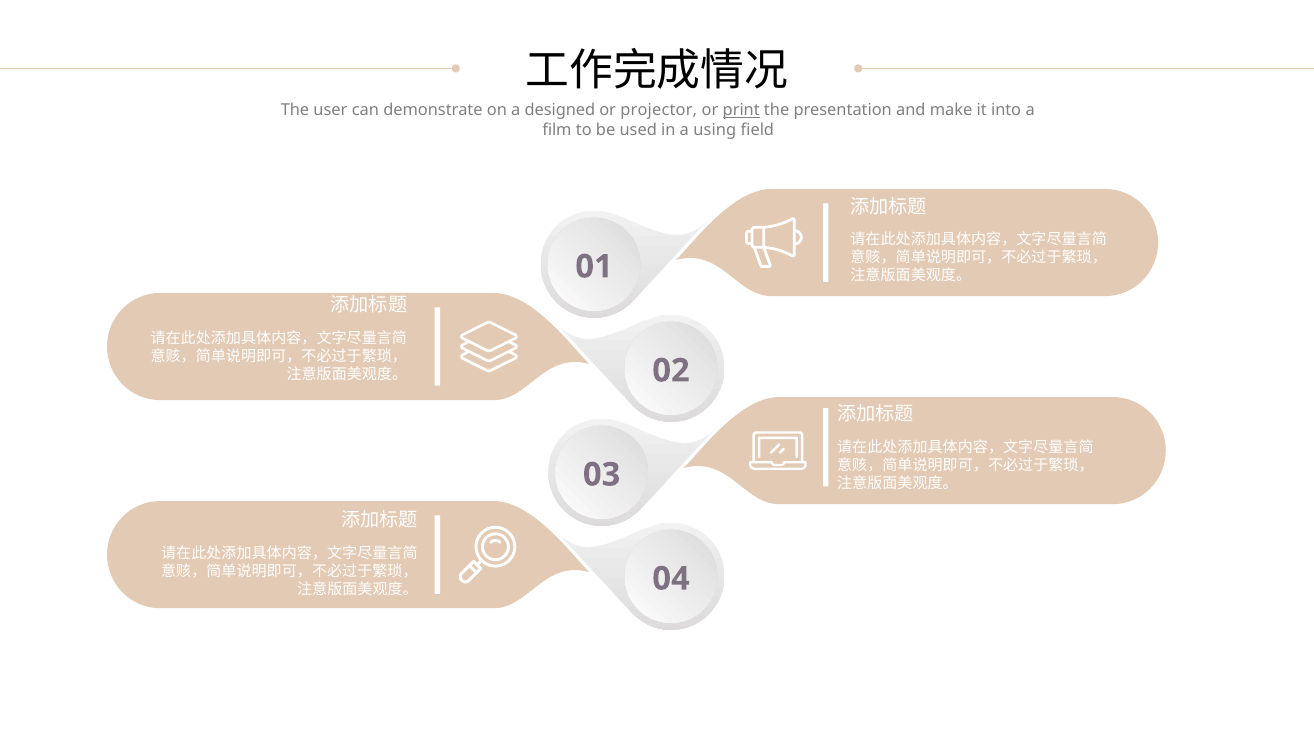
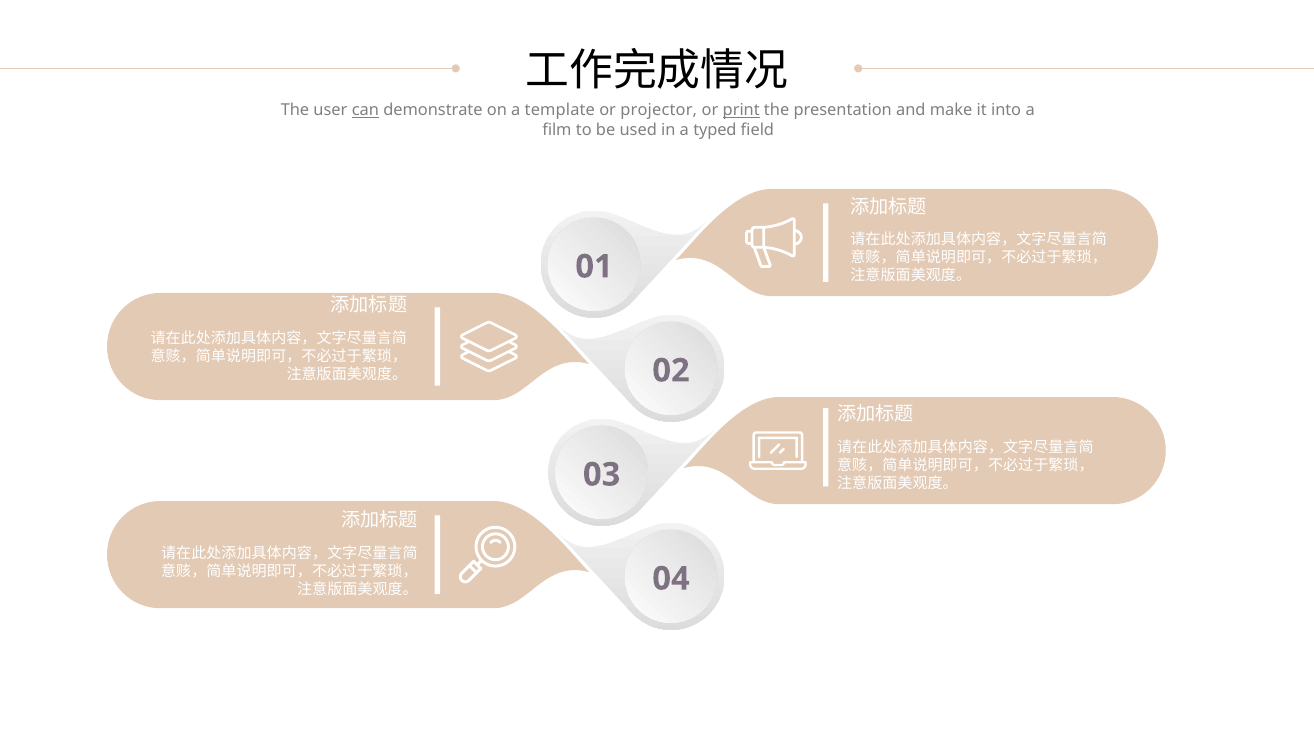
can underline: none -> present (365, 110)
designed: designed -> template (560, 110)
using: using -> typed (715, 130)
